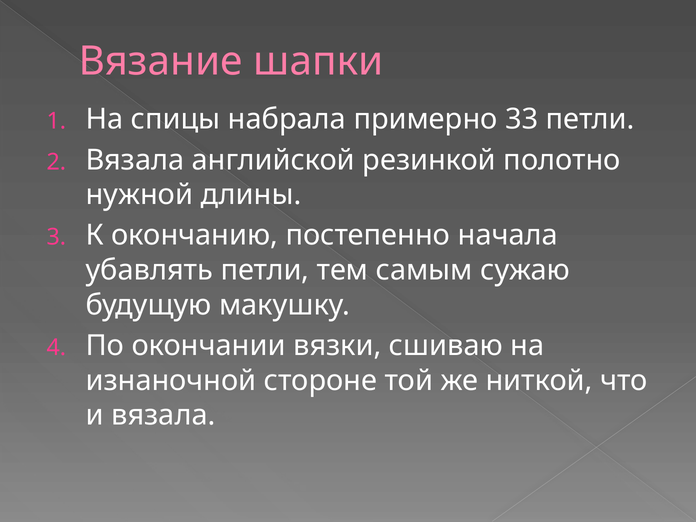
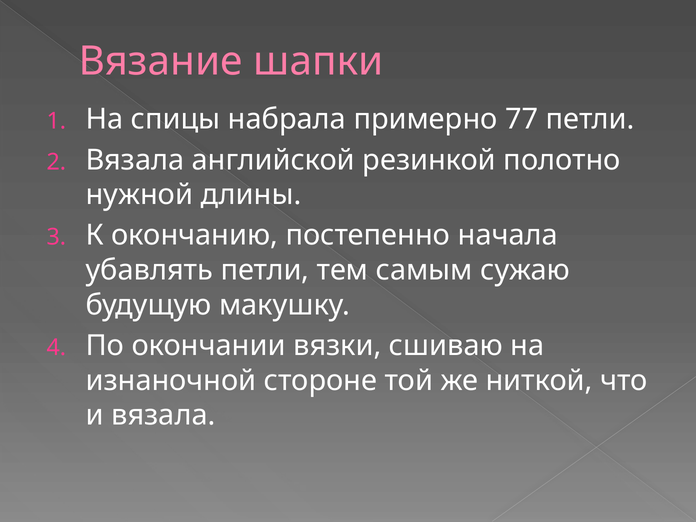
33: 33 -> 77 (522, 119)
